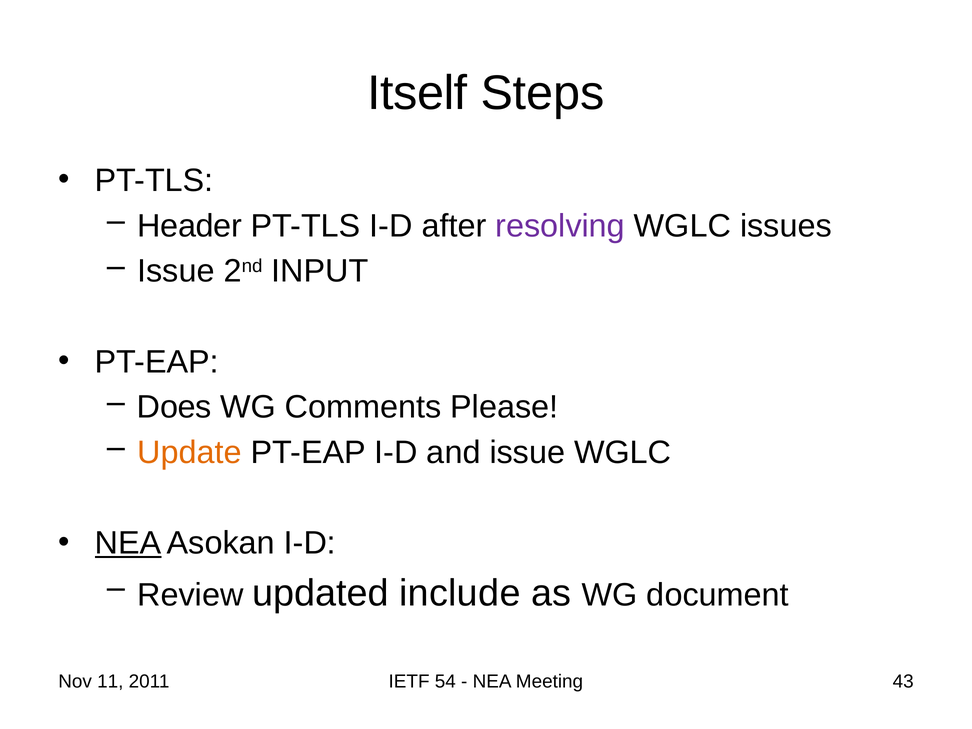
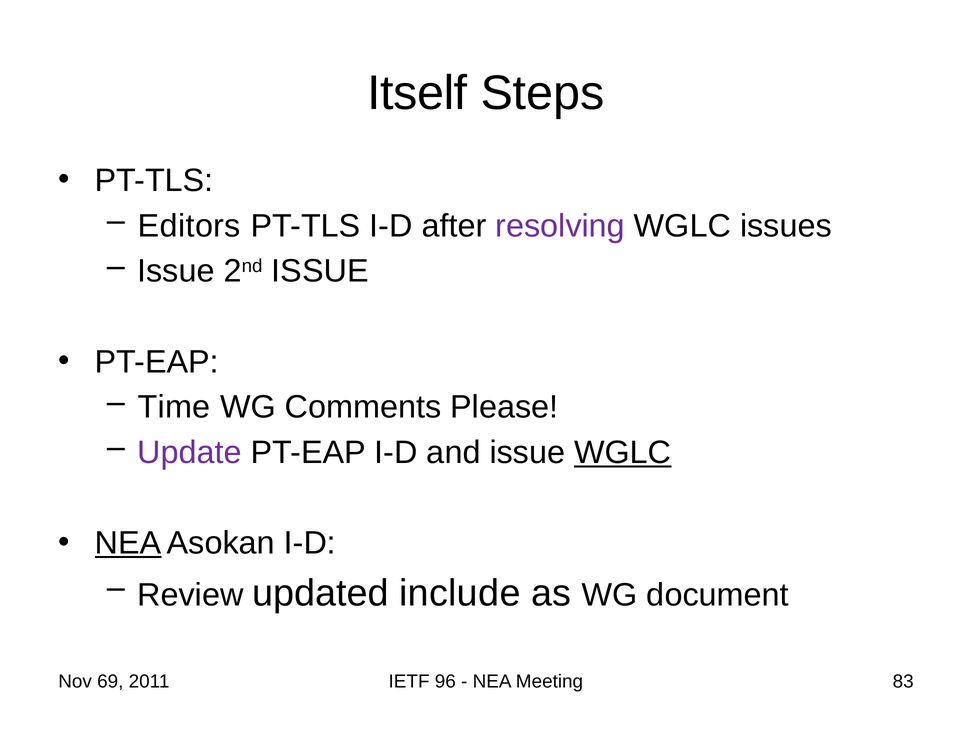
Header: Header -> Editors (189, 226)
2nd INPUT: INPUT -> ISSUE (320, 271)
Does: Does -> Time (174, 407)
Update colour: orange -> purple (189, 453)
WGLC underline: none -> present (623, 453)
11: 11 -> 69 (110, 681)
54: 54 -> 96 (445, 681)
43: 43 -> 83 (903, 681)
